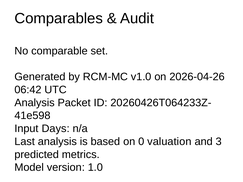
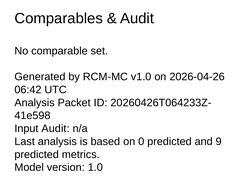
Input Days: Days -> Audit (56, 129)
0 valuation: valuation -> predicted (169, 142)
3: 3 -> 9 (219, 142)
